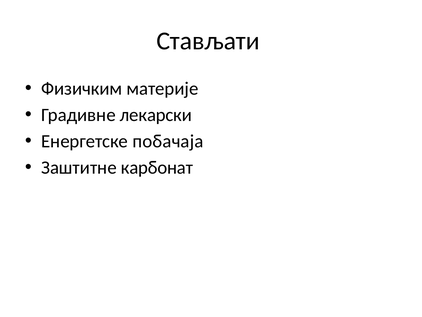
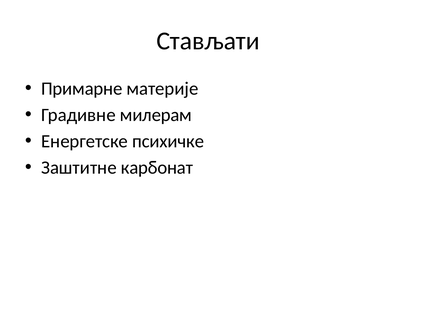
Физичким: Физичким -> Примарне (82, 89)
лекарски: лекарски -> милерам (156, 115)
побачаја: побачаја -> психичке (168, 141)
